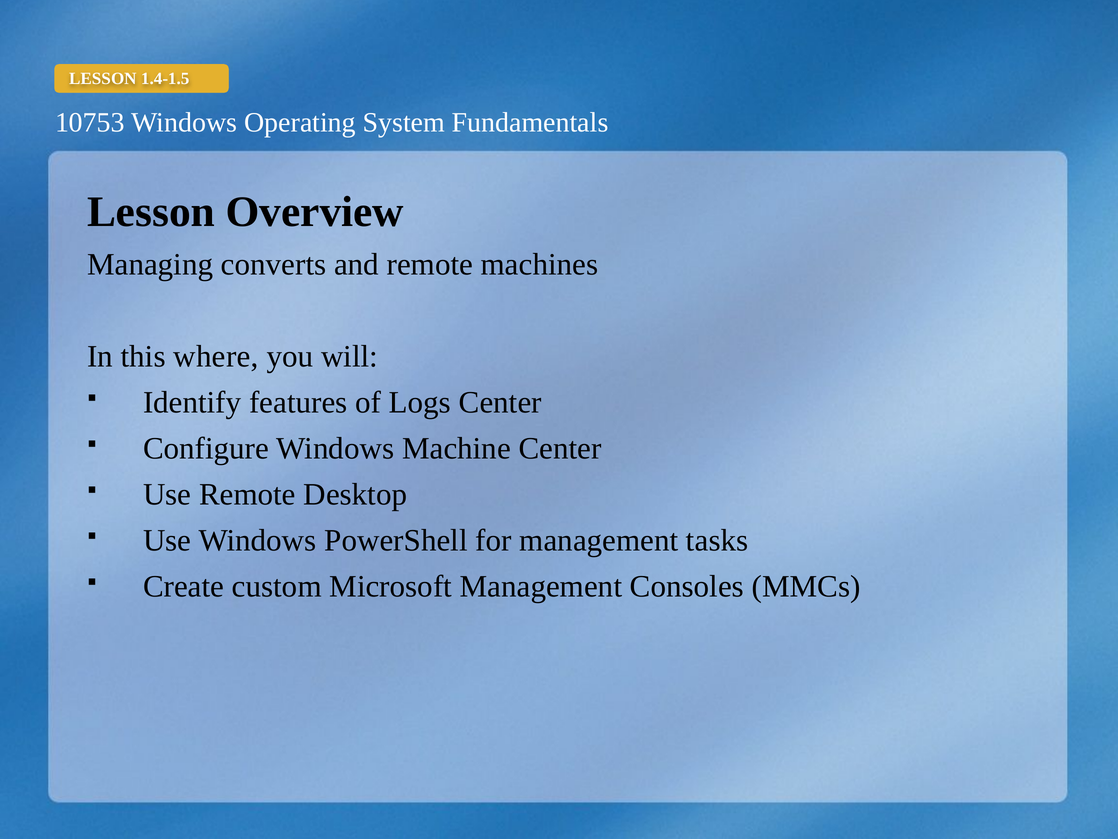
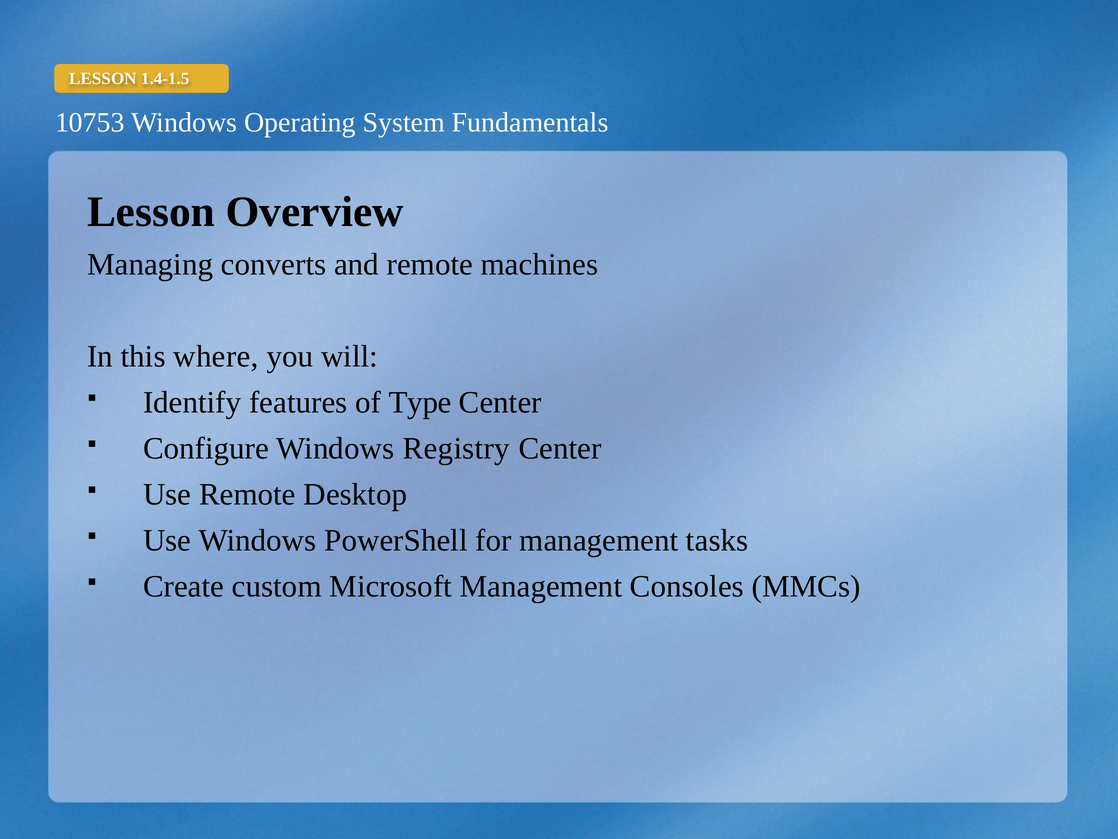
Logs: Logs -> Type (420, 402)
Machine: Machine -> Registry (456, 448)
